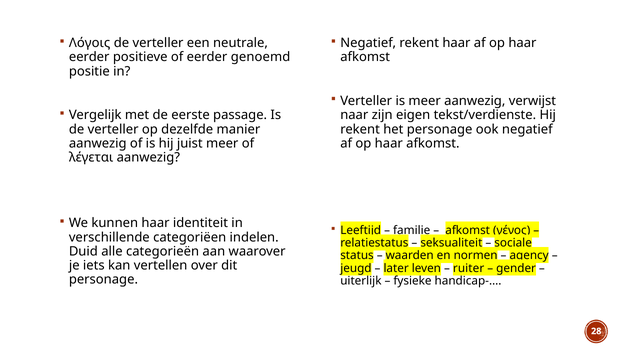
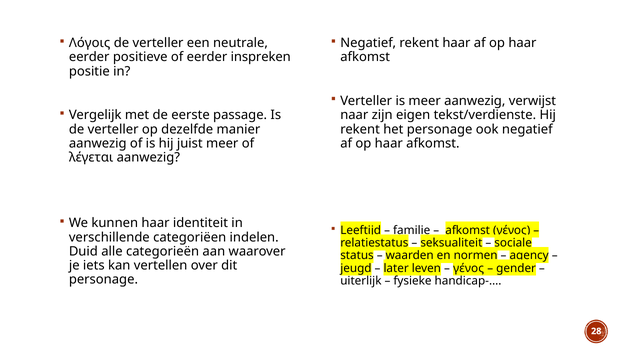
genoemd: genoemd -> inspreken (261, 57)
ruiter: ruiter -> γένος (469, 268)
